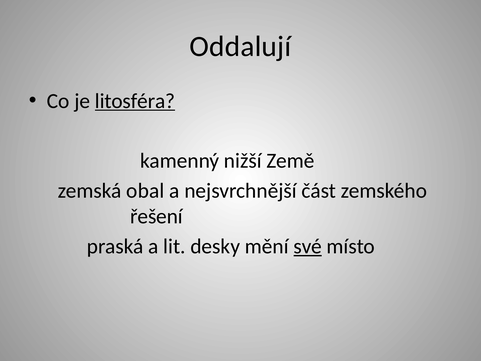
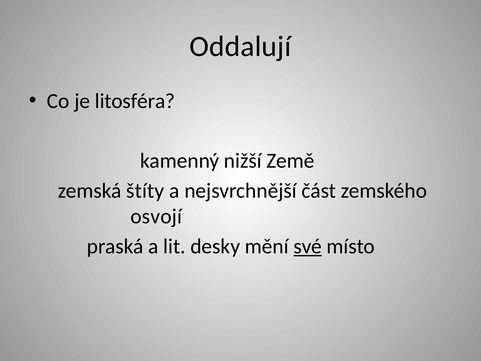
litosféra underline: present -> none (135, 101)
obal: obal -> štíty (145, 191)
řešení: řešení -> osvojí (156, 216)
